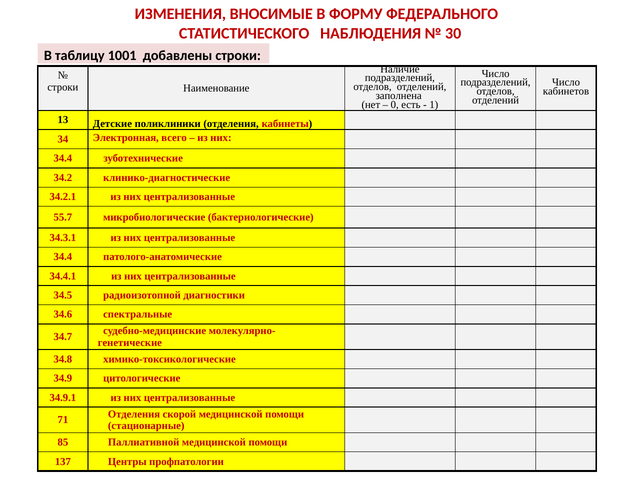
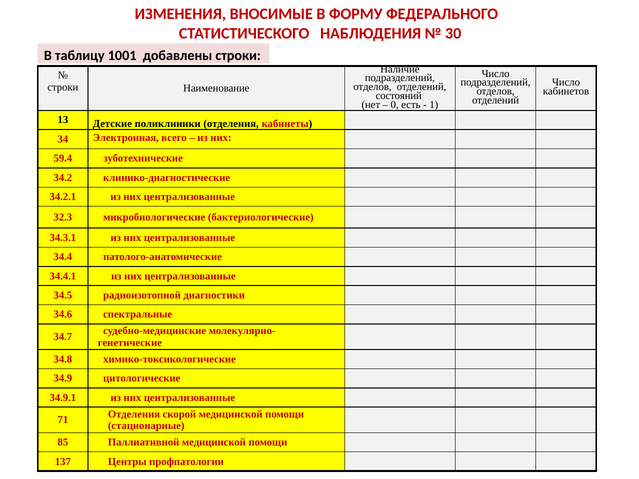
заполнена: заполнена -> состояний (399, 96)
34.4: 34.4 -> 59.4 (63, 159)
55.7: 55.7 -> 32.3 (63, 217)
